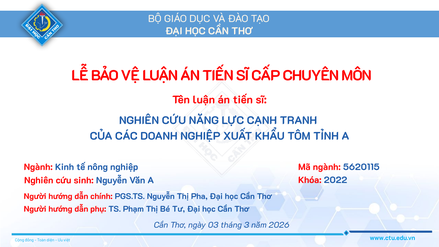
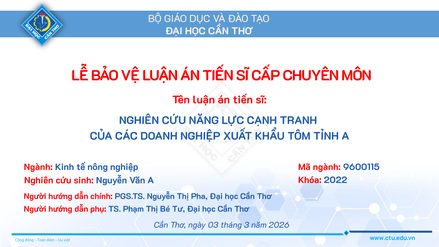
5620115: 5620115 -> 9600115 (361, 167)
